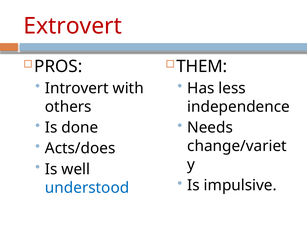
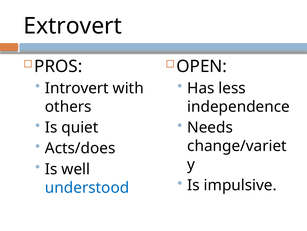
Extrovert colour: red -> black (73, 26)
THEM: THEM -> OPEN (202, 66)
done: done -> quiet (80, 127)
